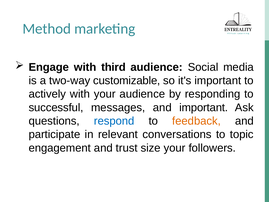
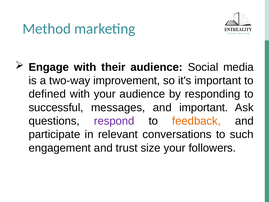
third: third -> their (113, 67)
customizable: customizable -> improvement (127, 81)
actively: actively -> defined (47, 94)
respond colour: blue -> purple (114, 121)
topic: topic -> such (242, 134)
